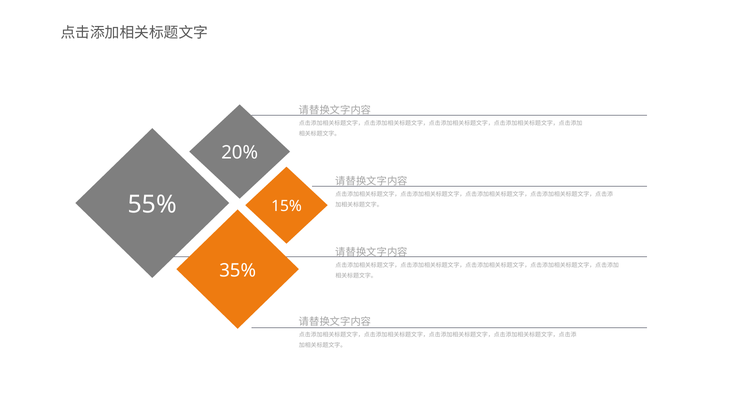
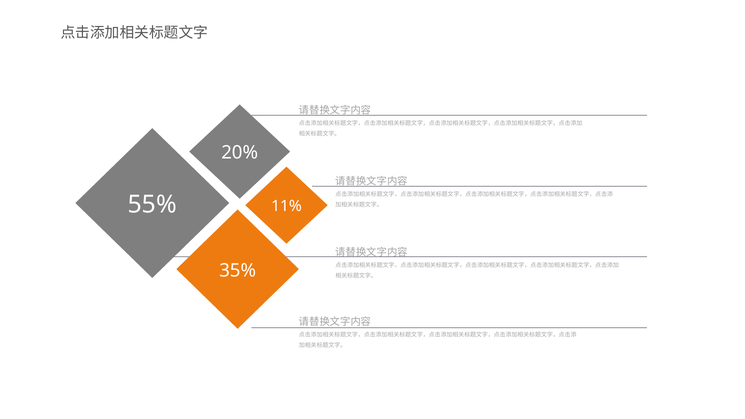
15%: 15% -> 11% (286, 206)
